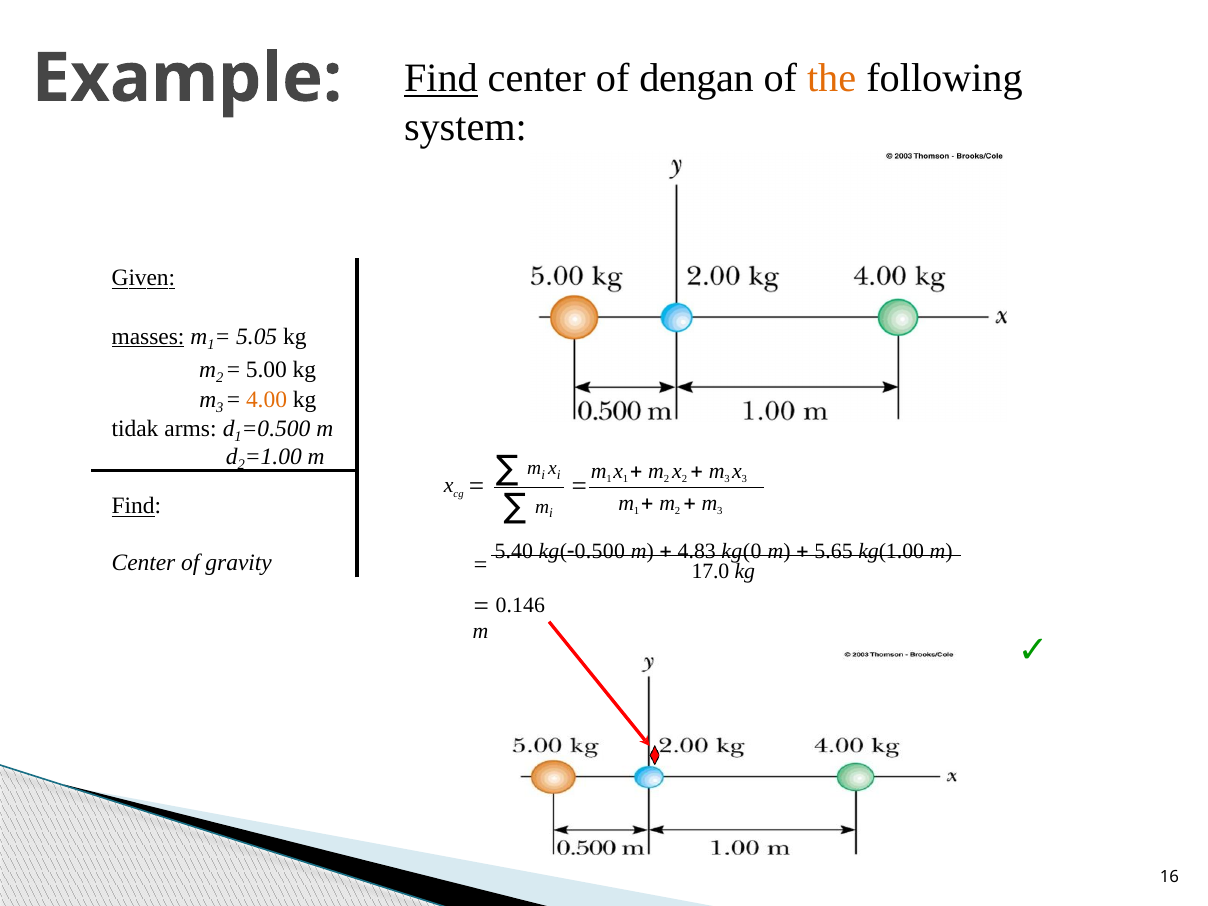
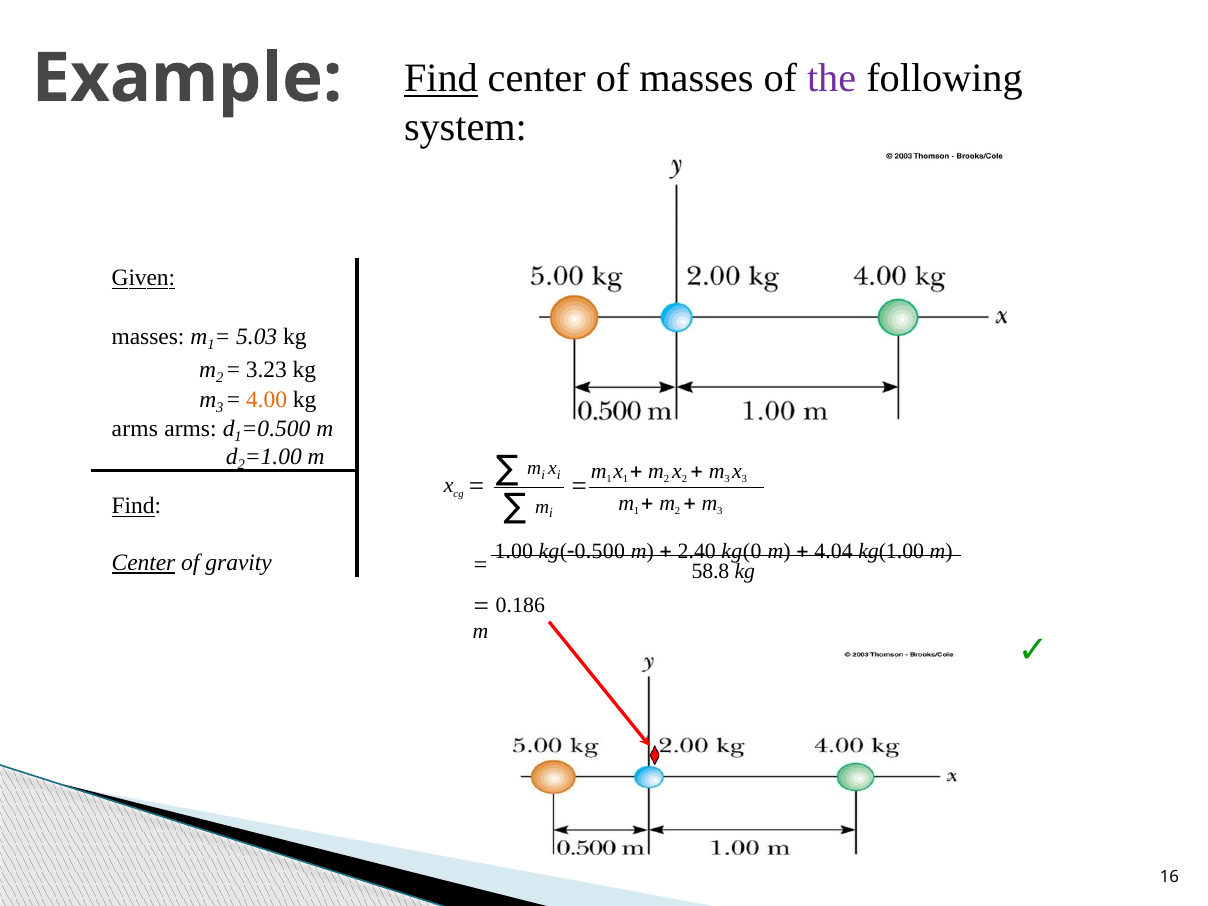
of dengan: dengan -> masses (696, 79)
the colour: orange -> purple (832, 79)
masses underline: present -> none (148, 337)
5.05: 5.05 -> 5.03 (257, 337)
5.00: 5.00 -> 3.23 (266, 370)
tidak: tidak -> arms (135, 429)
5.40: 5.40 -> 1.00 (514, 552)
4.83: 4.83 -> 2.40 (697, 552)
5.65: 5.65 -> 4.04 (834, 552)
Center underline: none -> present (143, 563)
17.0: 17.0 -> 58.8 (710, 572)
0.146: 0.146 -> 0.186 (520, 605)
